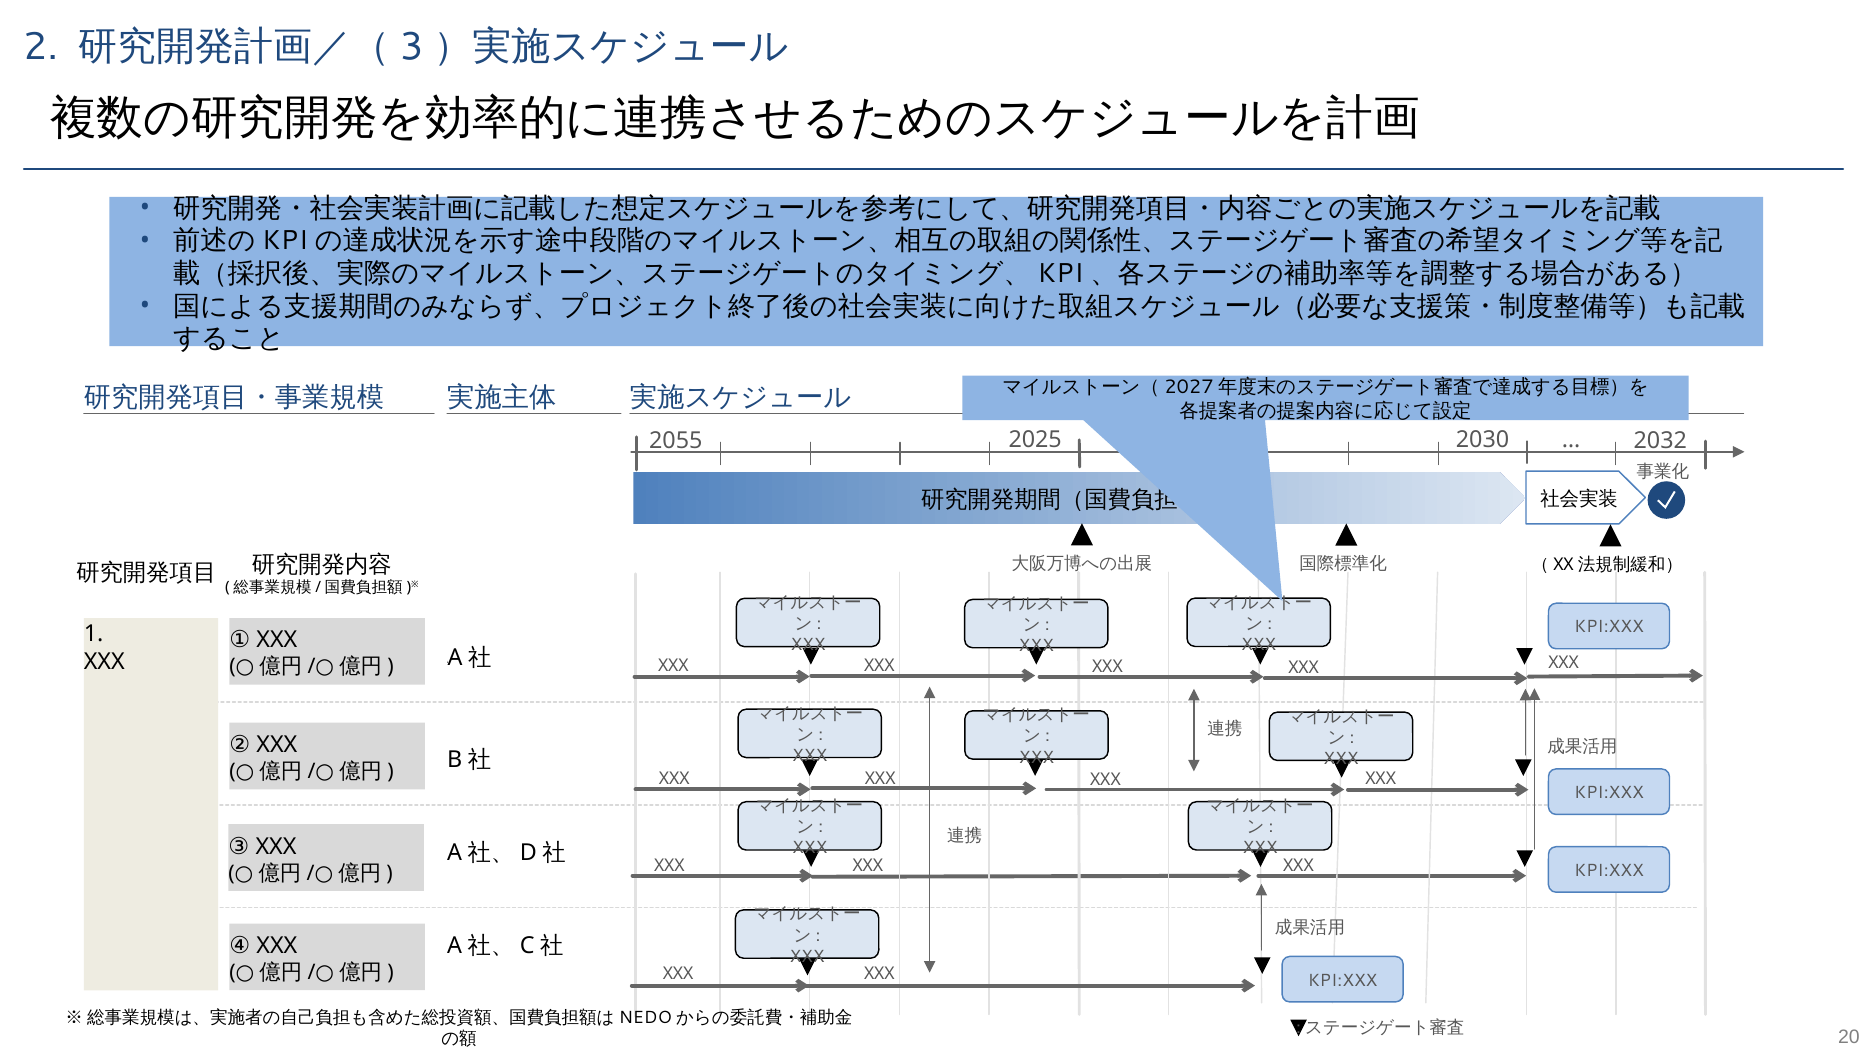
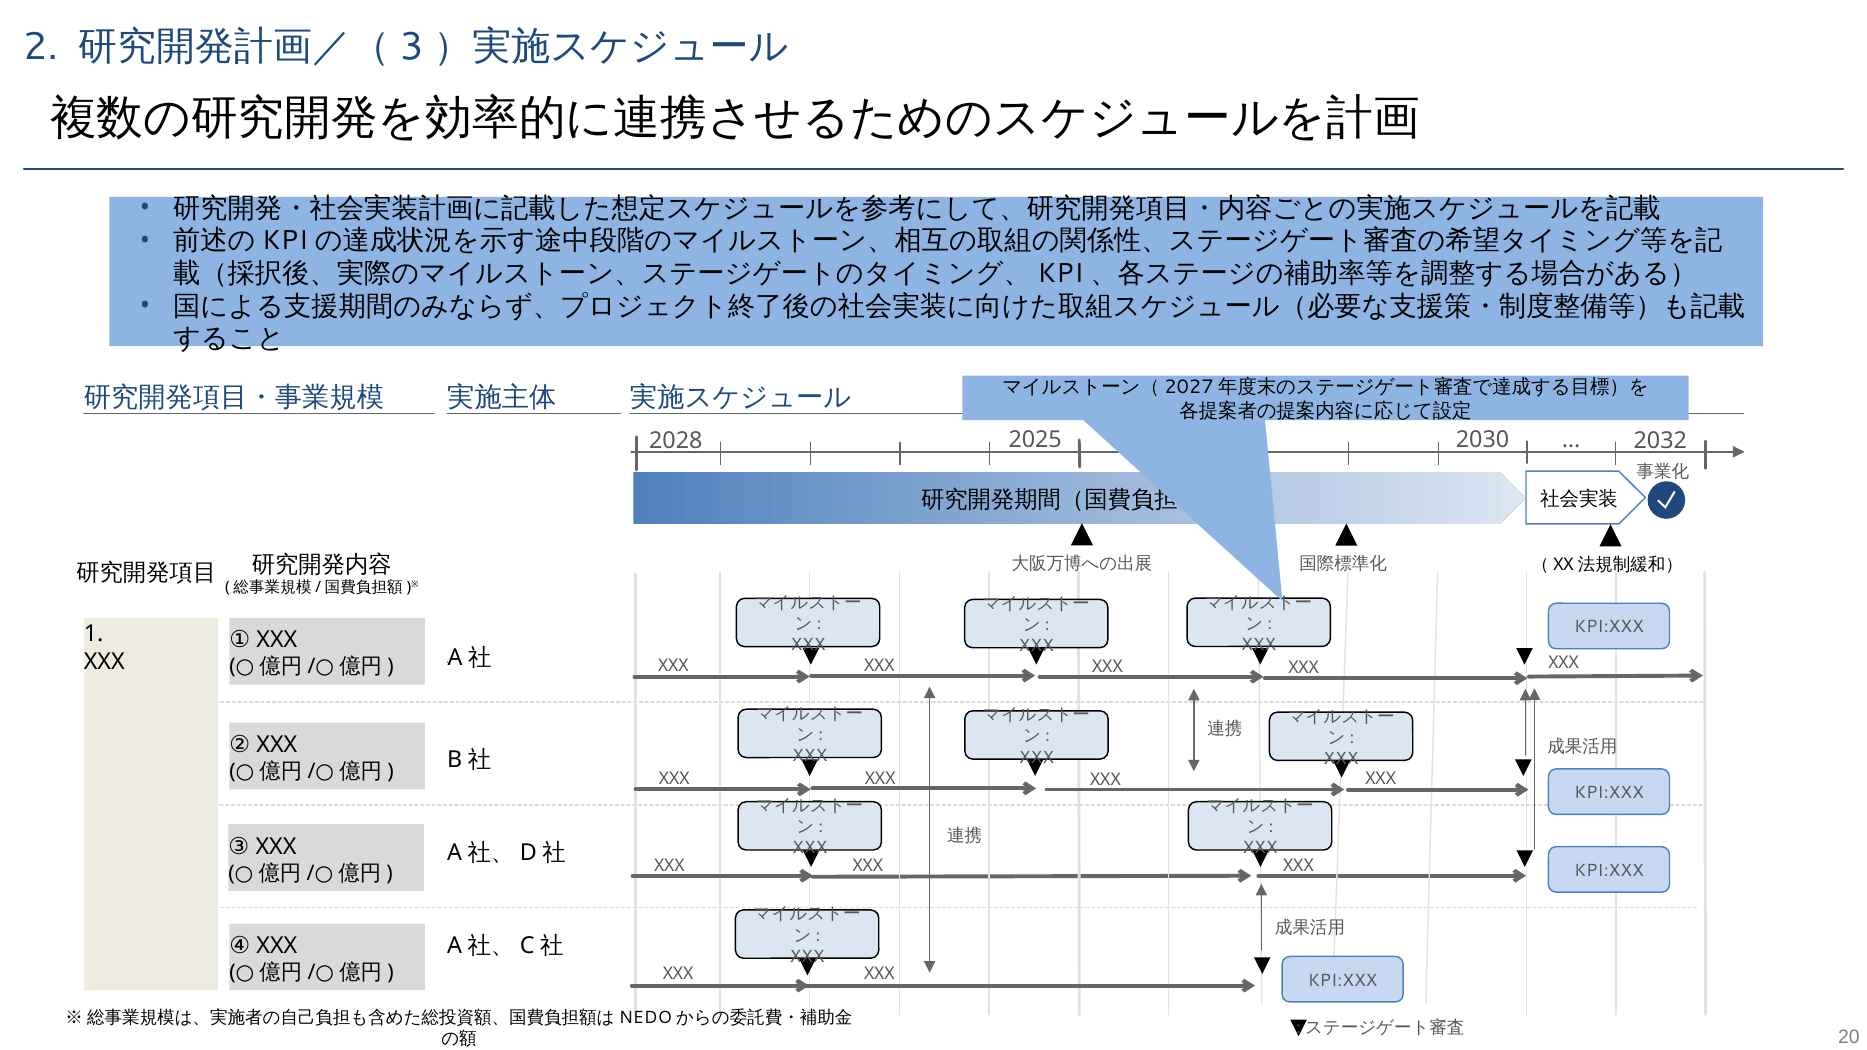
2055: 2055 -> 2028 (676, 441)
